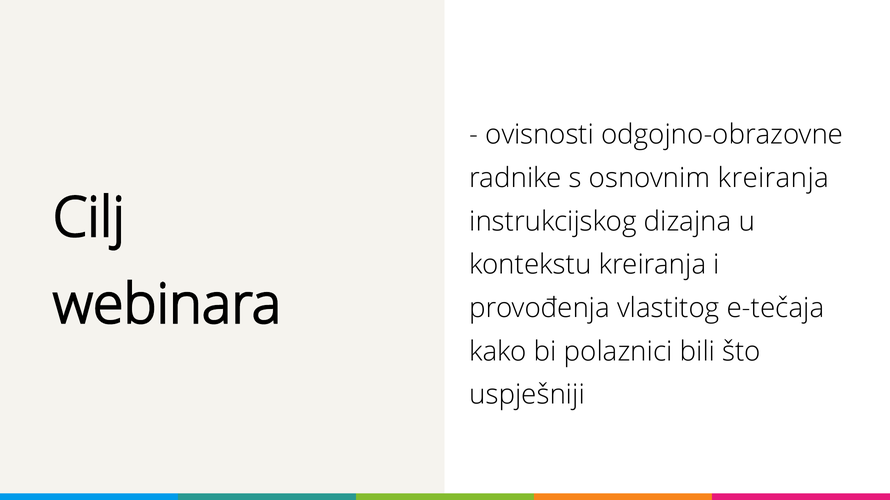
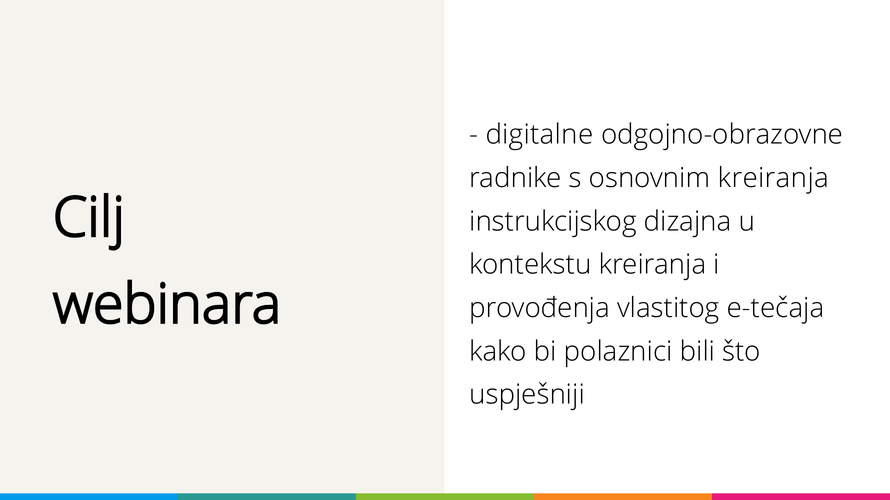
ovisnosti: ovisnosti -> digitalne (539, 135)
